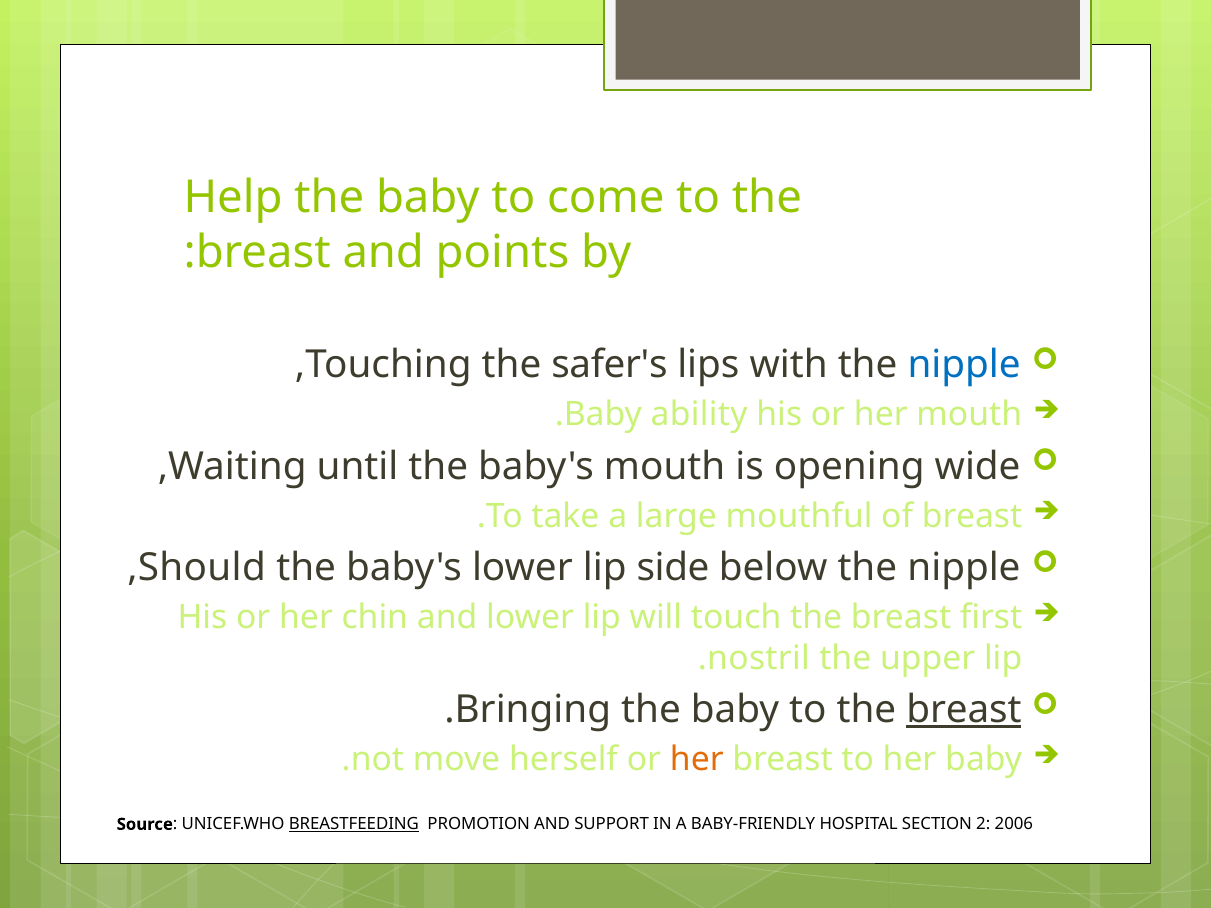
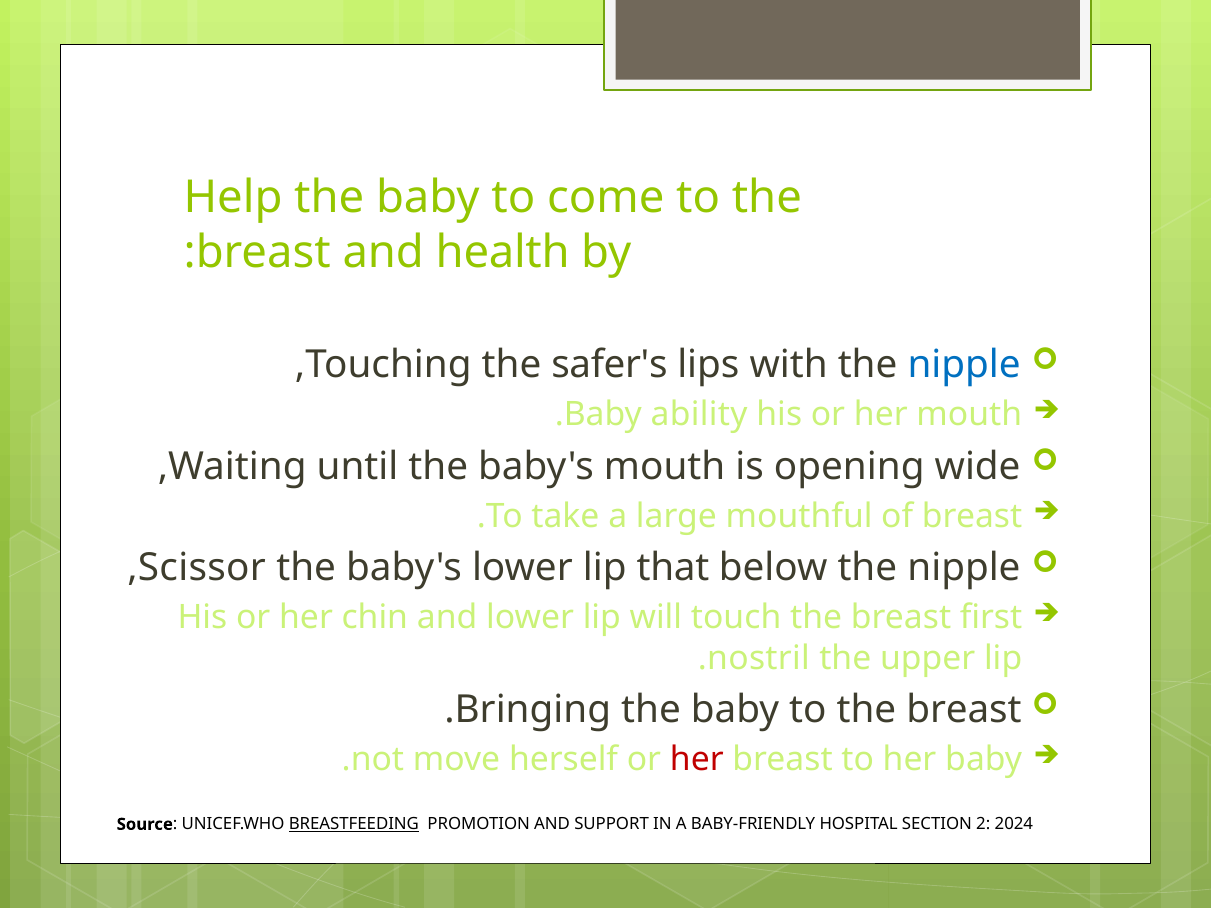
points: points -> health (503, 252)
Should: Should -> Scissor (202, 568)
side: side -> that (673, 568)
breast underline: present -> none (964, 710)
her colour: orange -> red (697, 760)
2006: 2006 -> 2024 (1014, 825)
